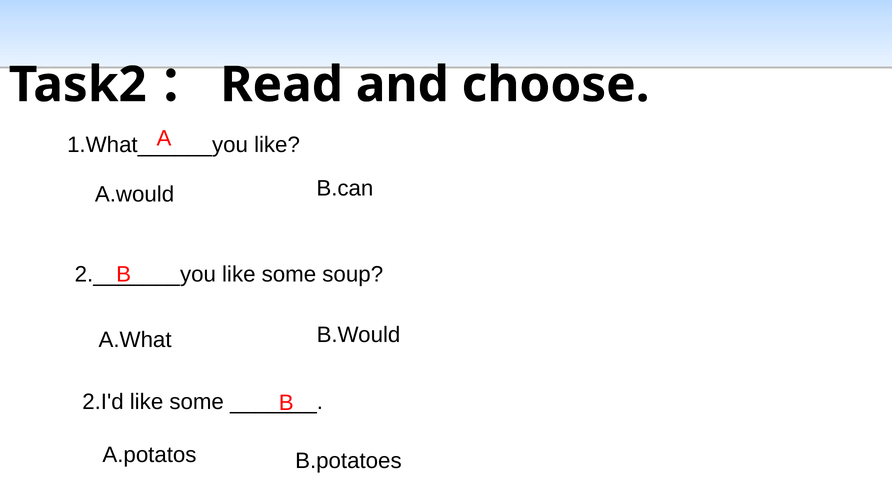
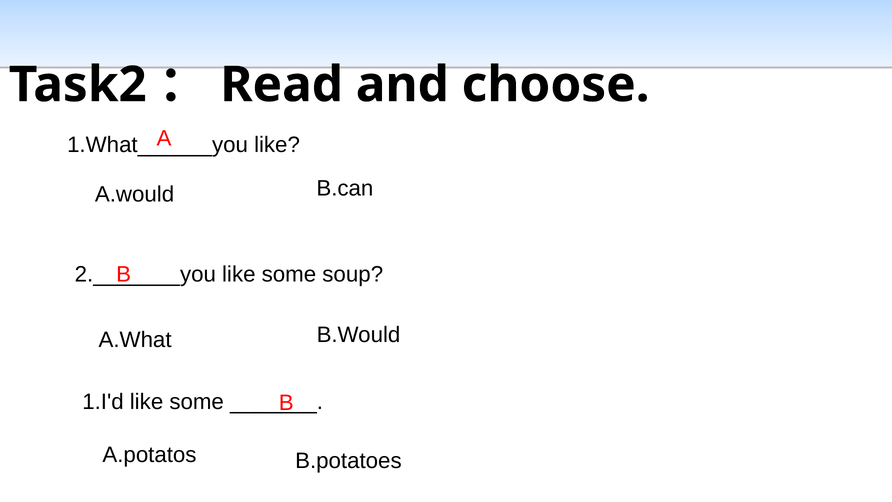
2.I'd: 2.I'd -> 1.I'd (103, 402)
